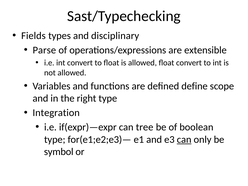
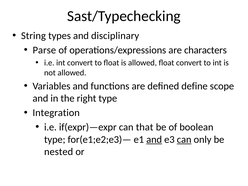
Fields: Fields -> String (33, 36)
extensible: extensible -> characters (205, 50)
tree: tree -> that (145, 127)
and underline: none -> present (154, 139)
symbol: symbol -> nested (59, 152)
